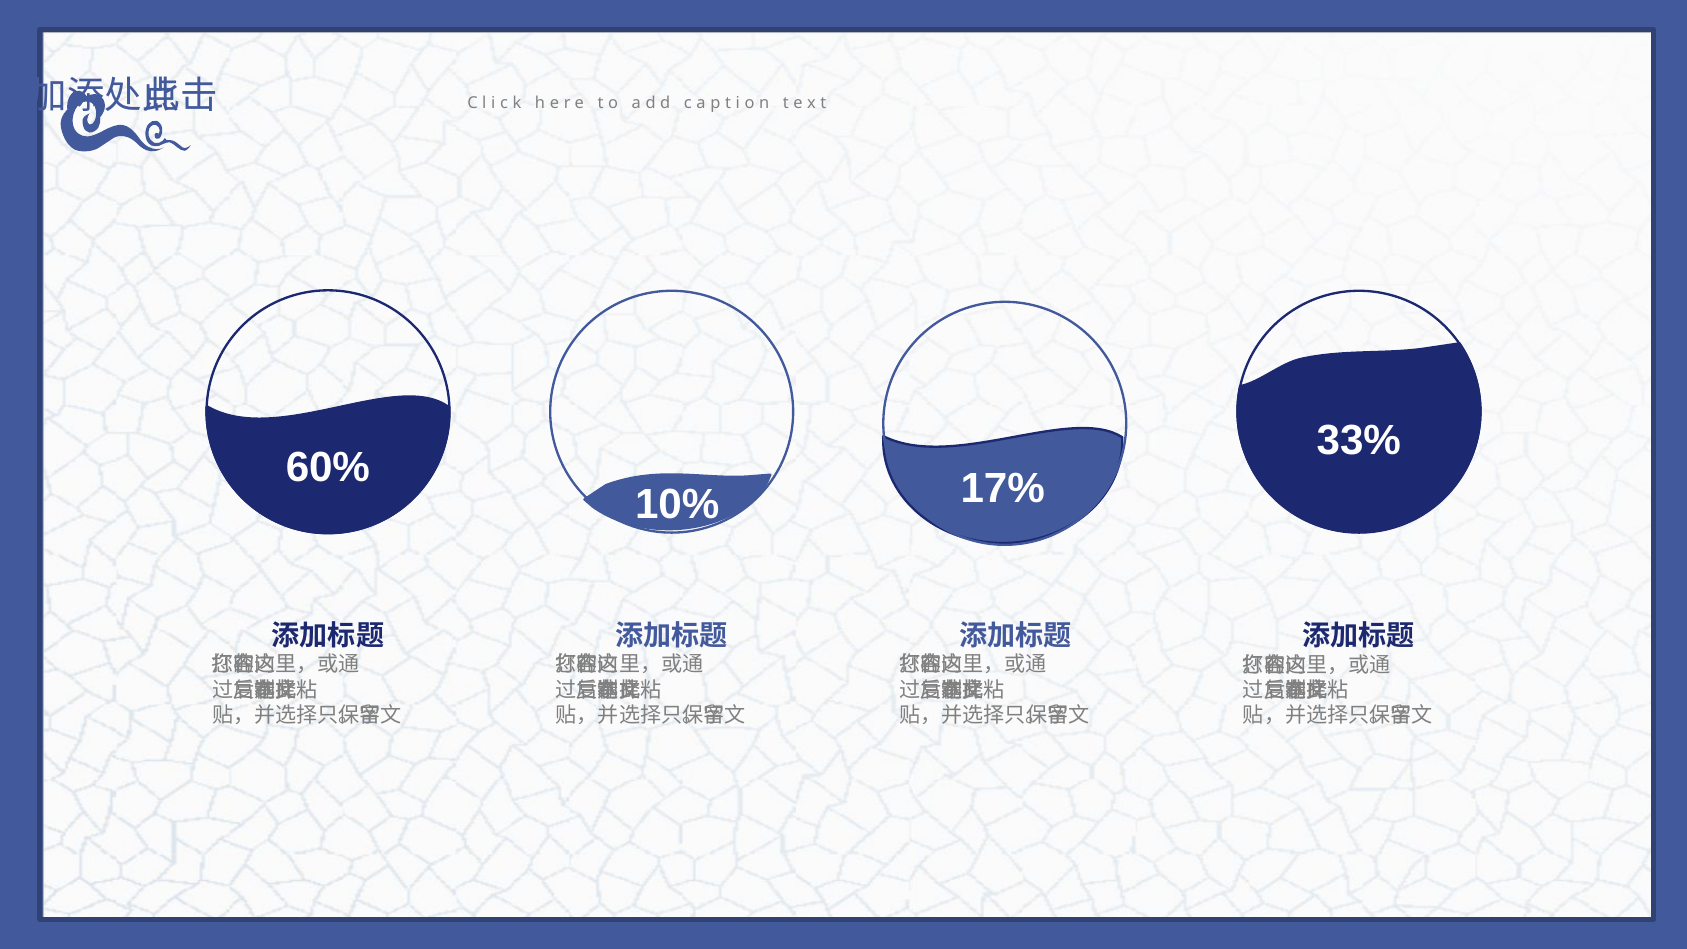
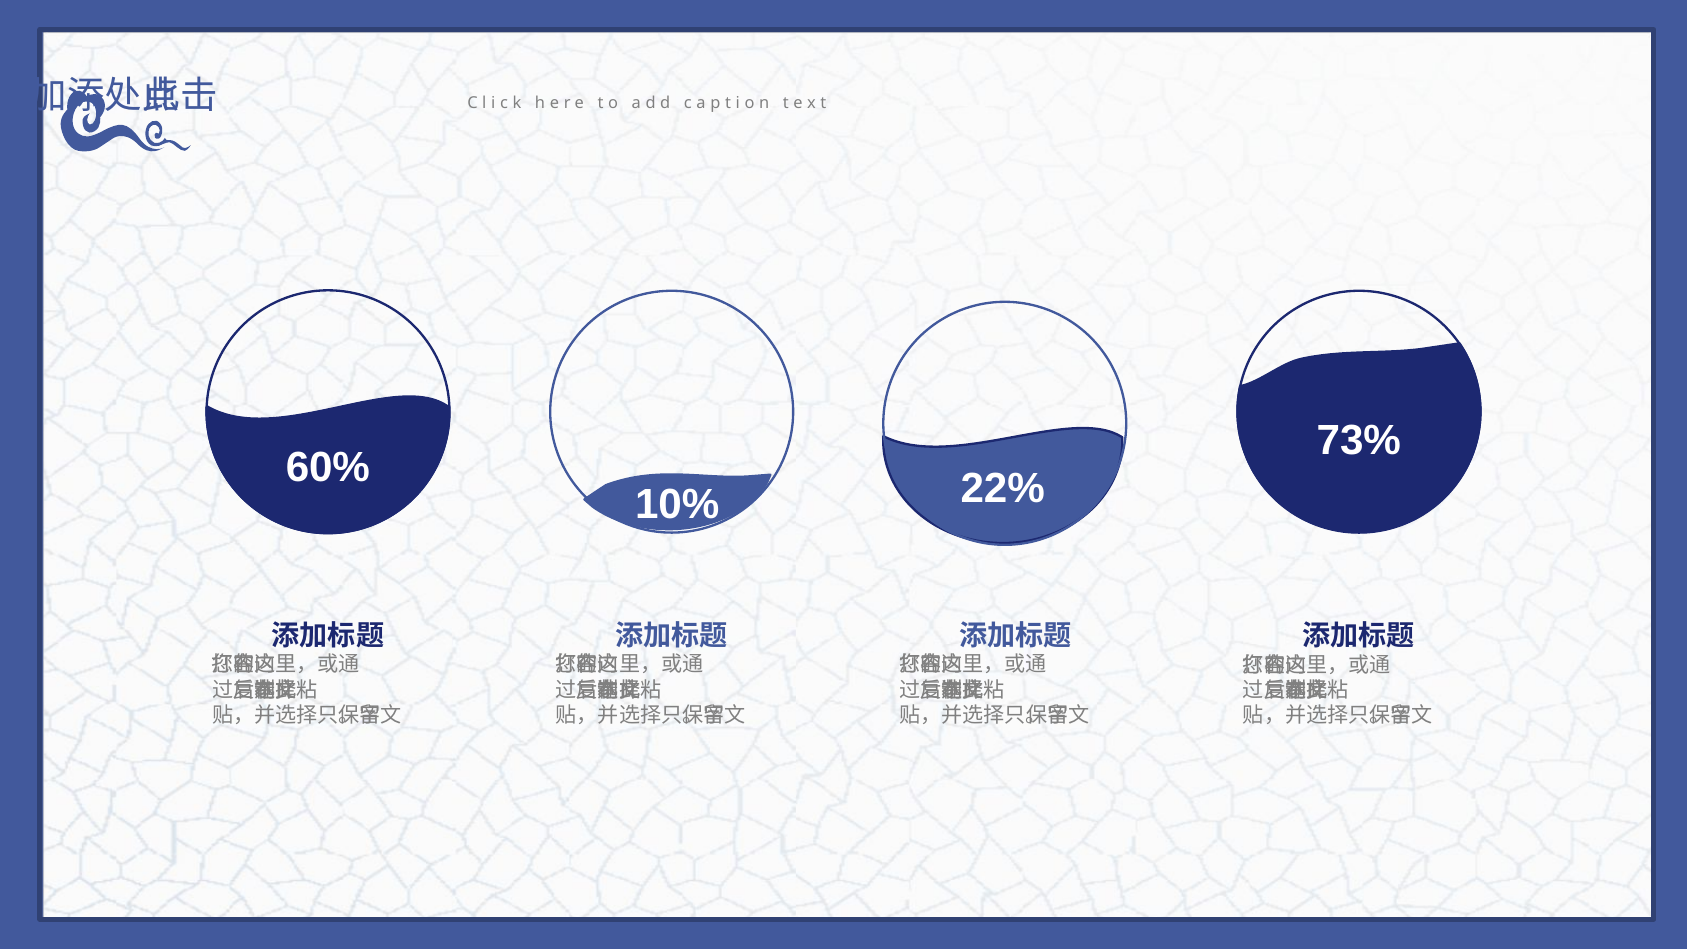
33%: 33% -> 73% (1359, 441)
17%: 17% -> 22% (1003, 489)
